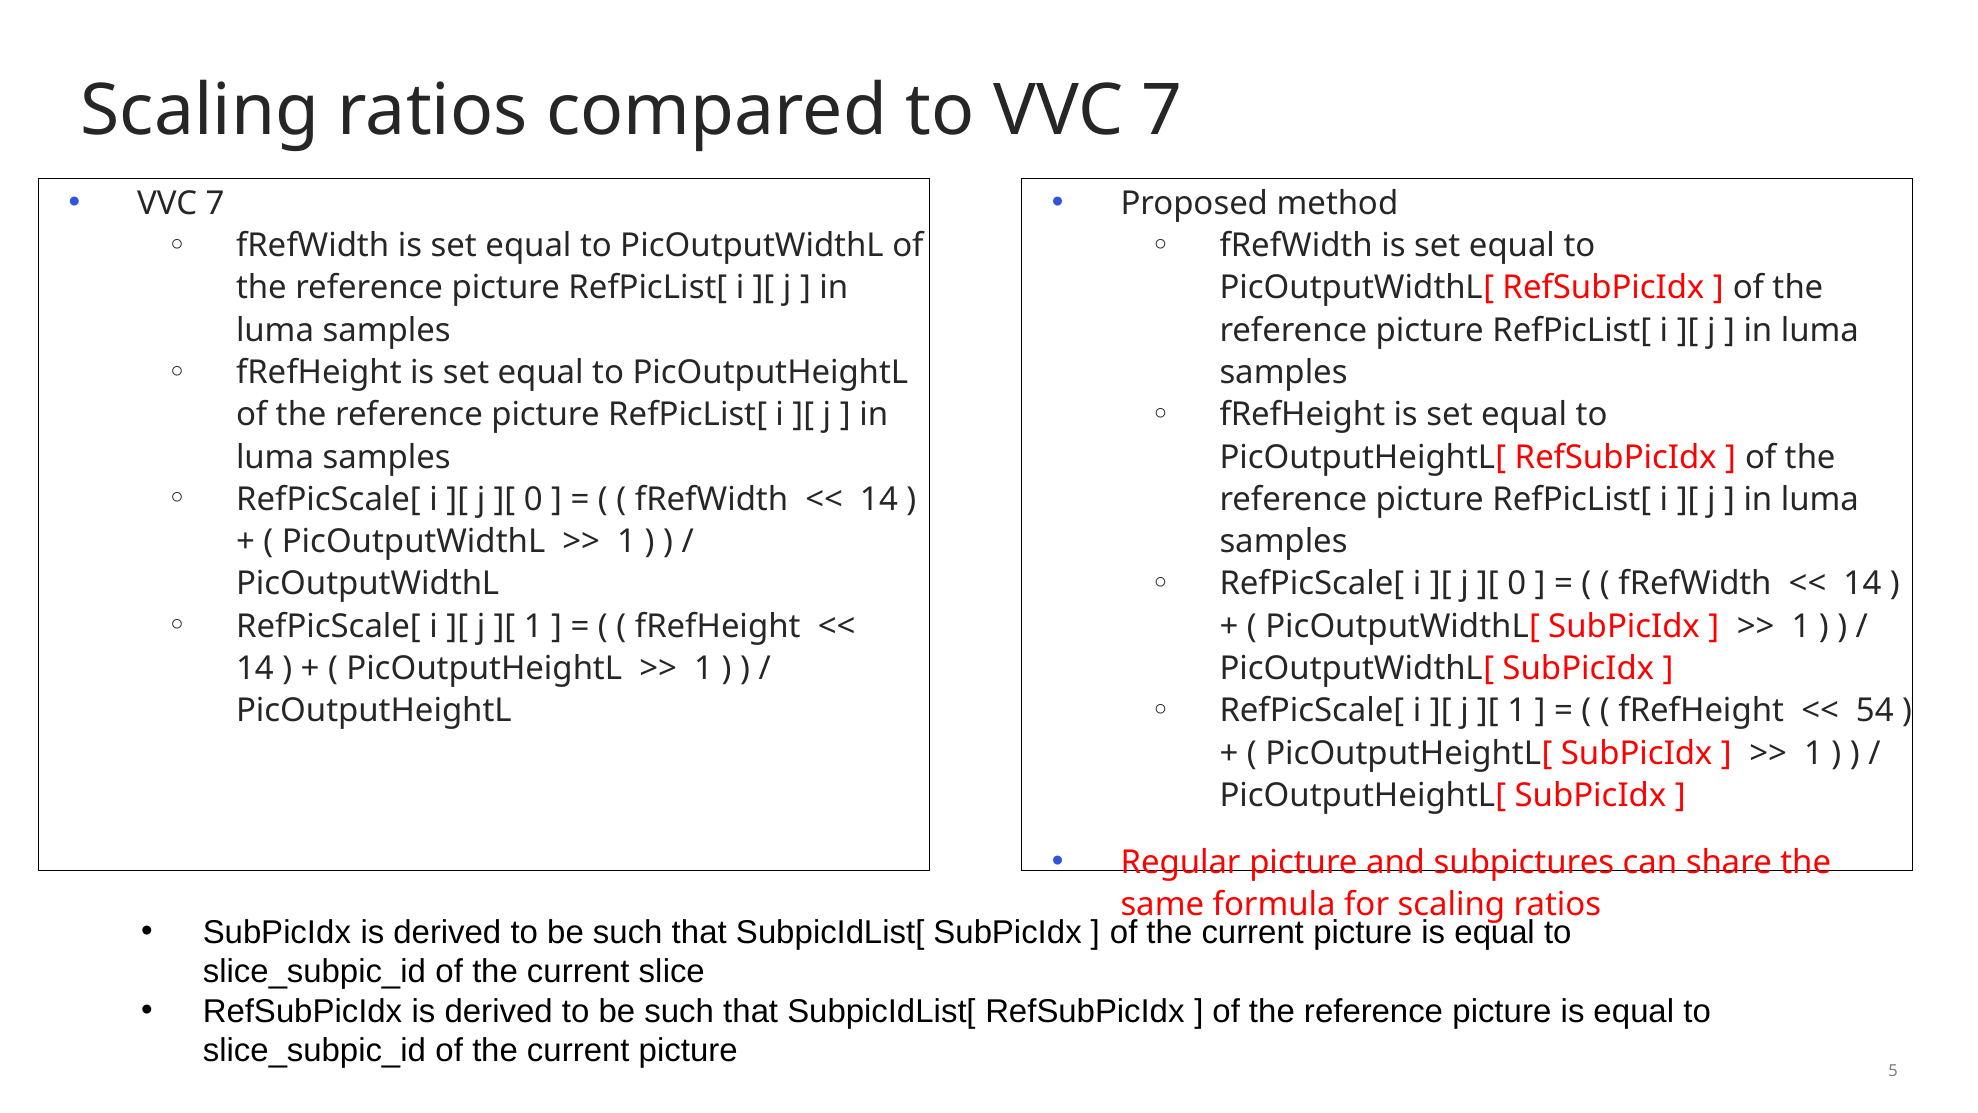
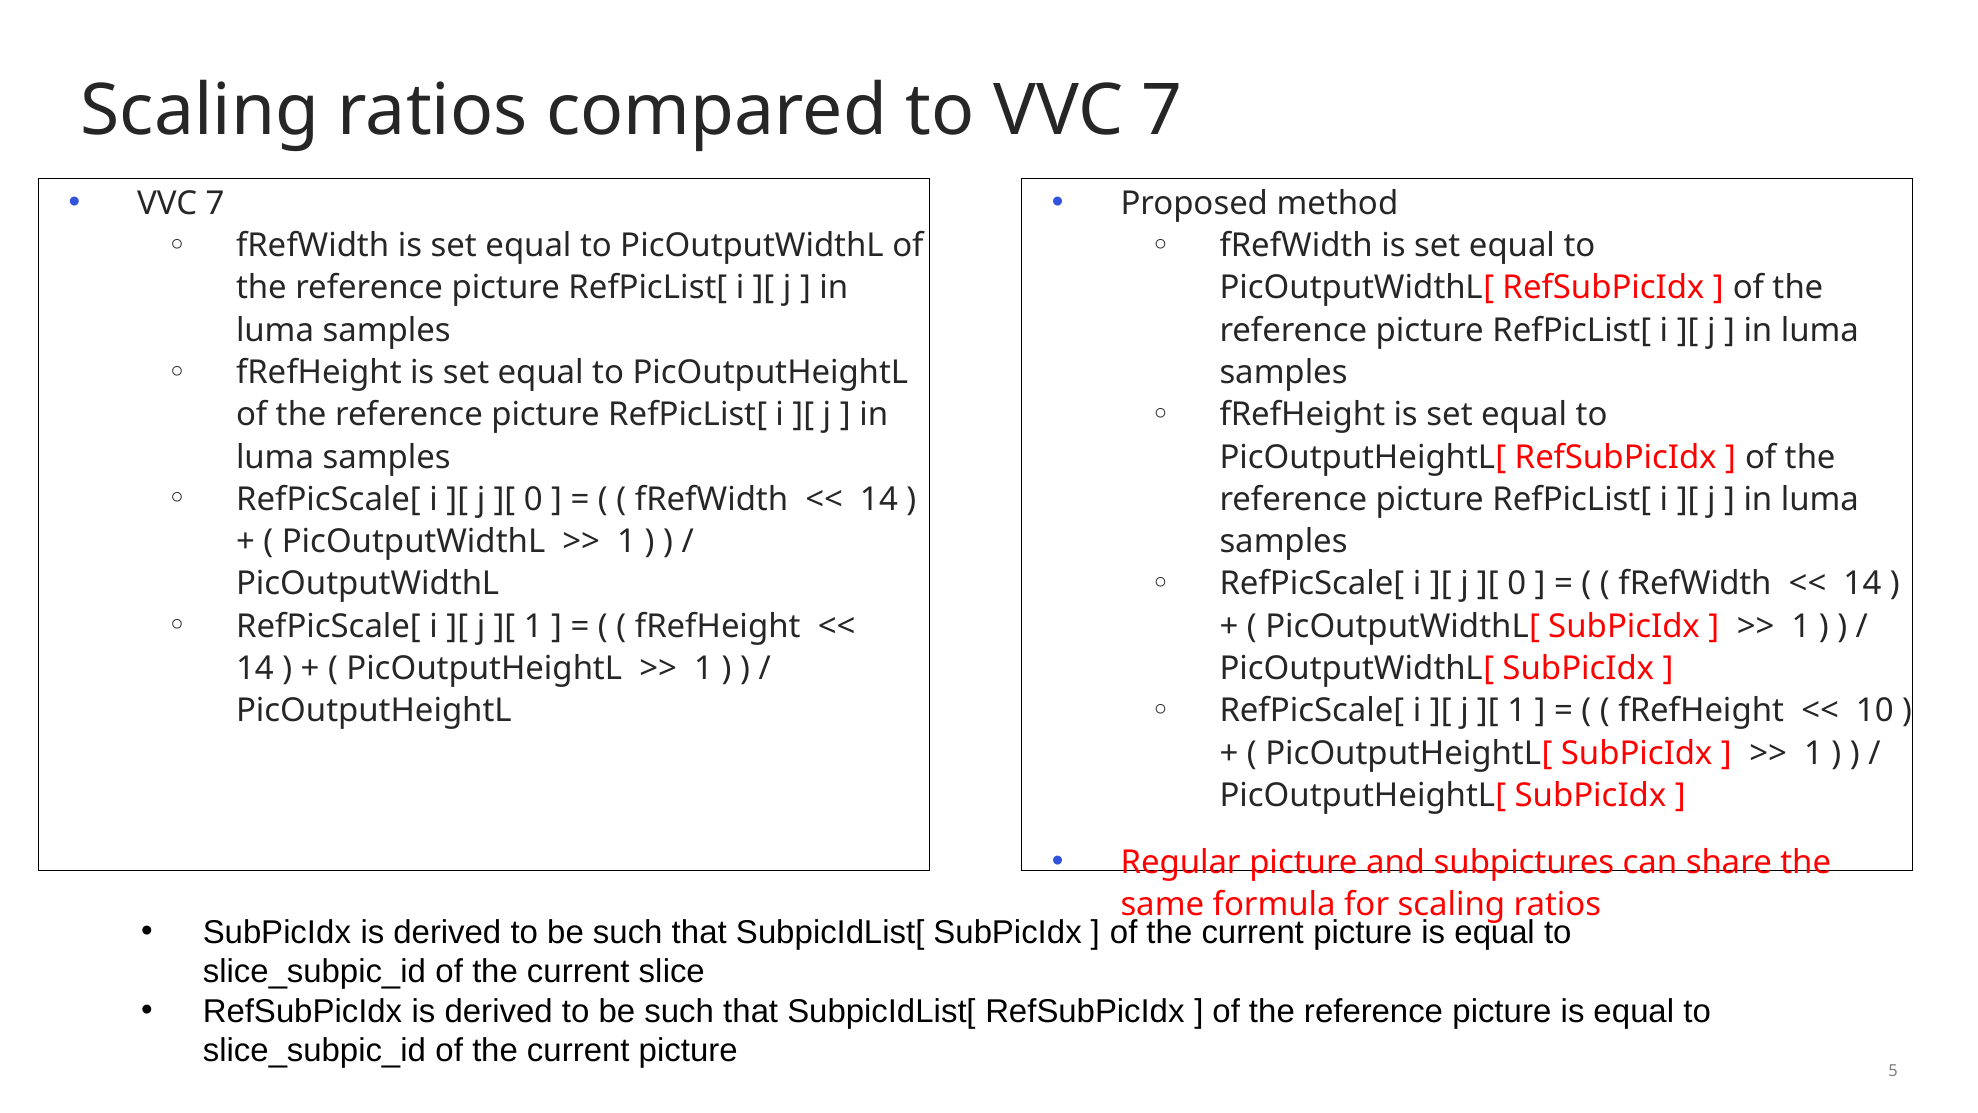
54: 54 -> 10 (1875, 711)
